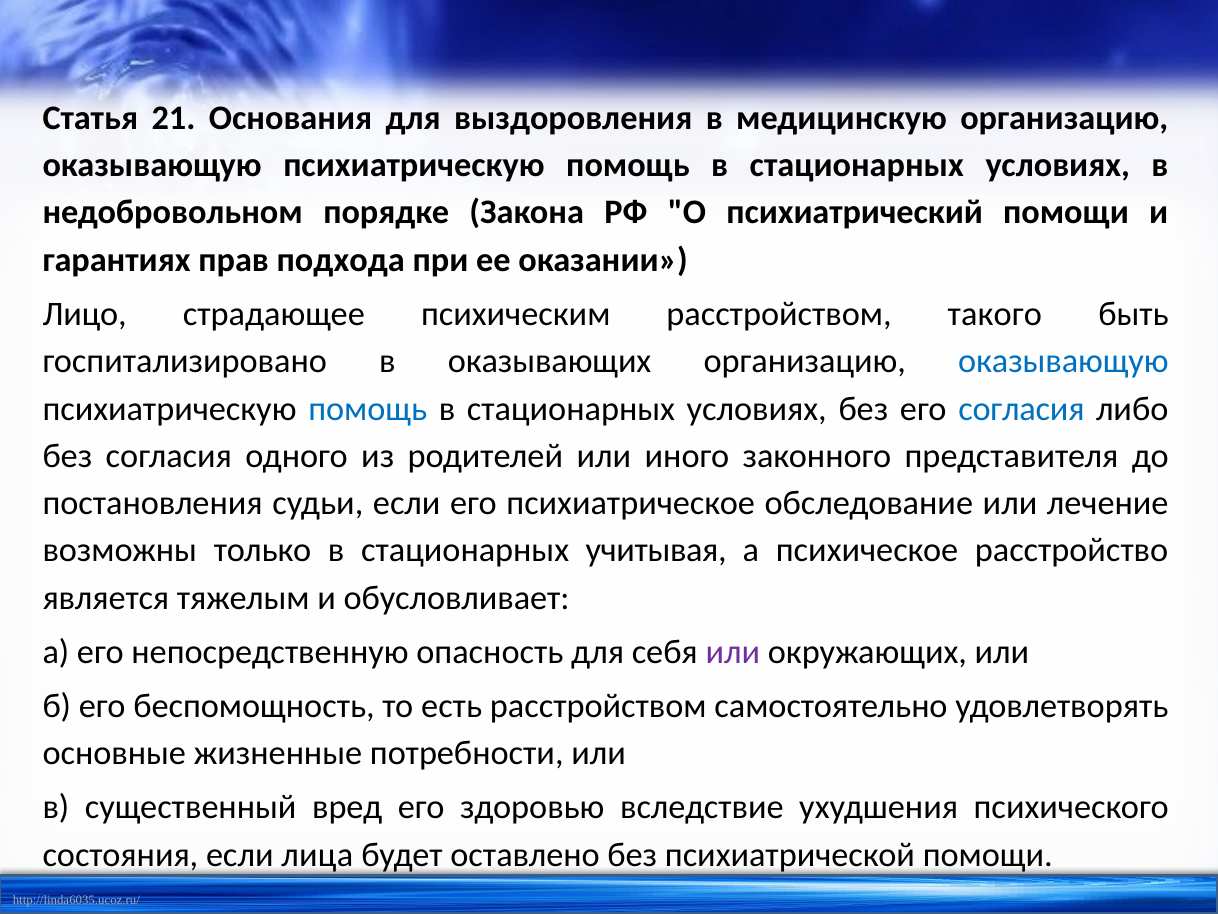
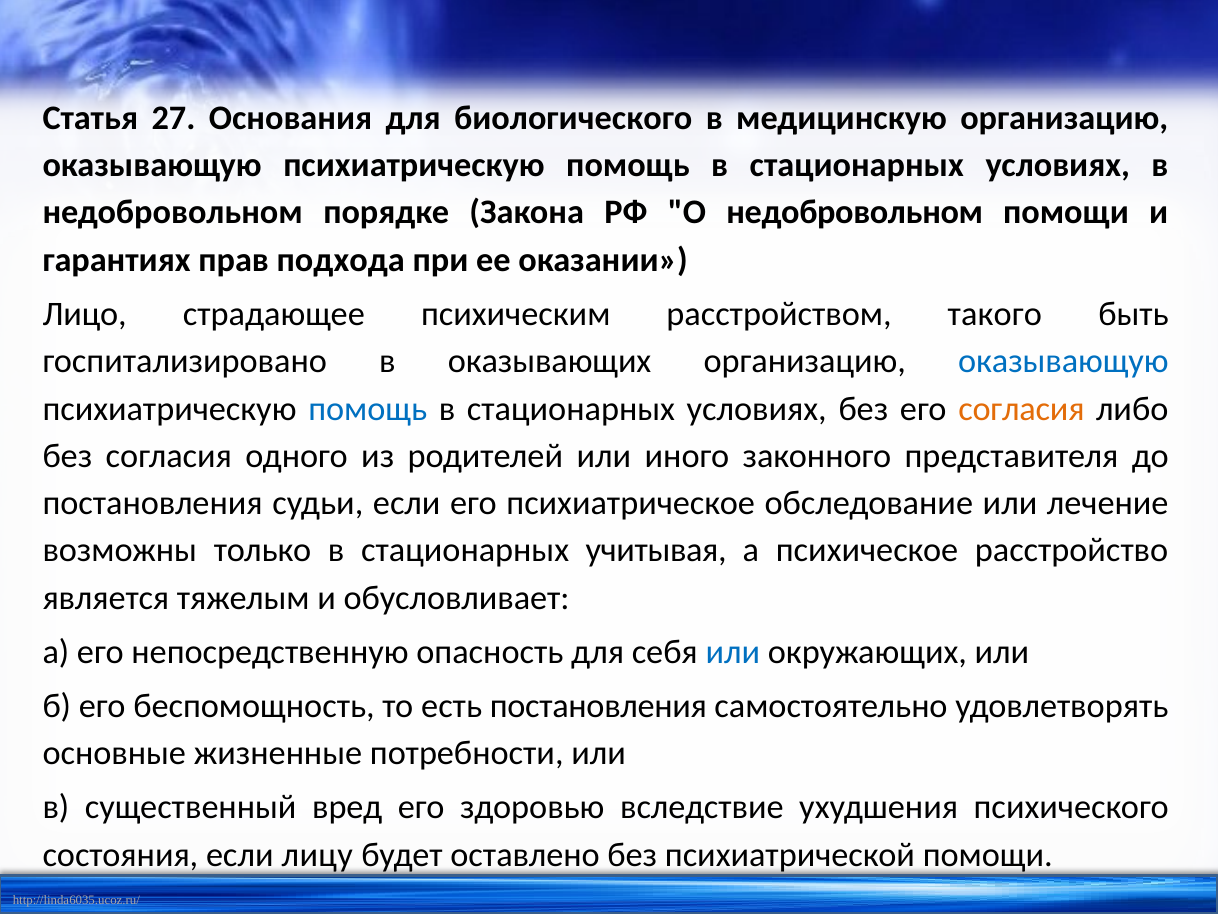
21: 21 -> 27 (174, 118)
выздоровления: выздоровления -> биологического (573, 118)
О психиатрический: психиатрический -> недобровольном (855, 212)
согласия colour: blue -> orange (1021, 408)
или colour: purple -> blue (733, 652)
есть расстройством: расстройством -> постановления (598, 706)
лица: лица -> лицу (317, 854)
